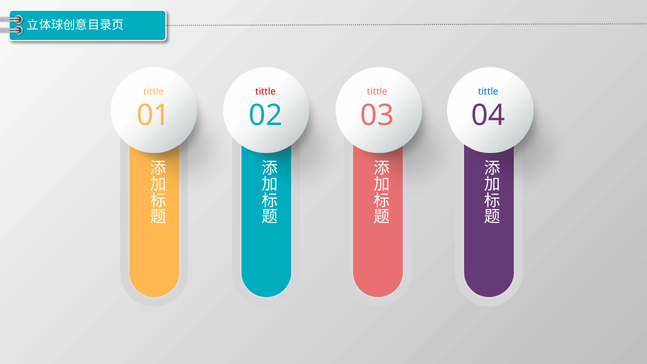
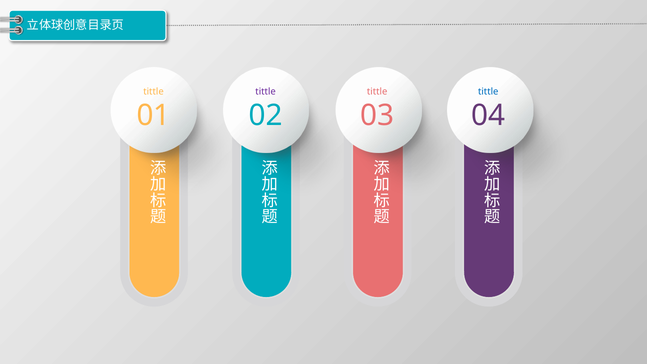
tittle colour: red -> purple (266, 92)
